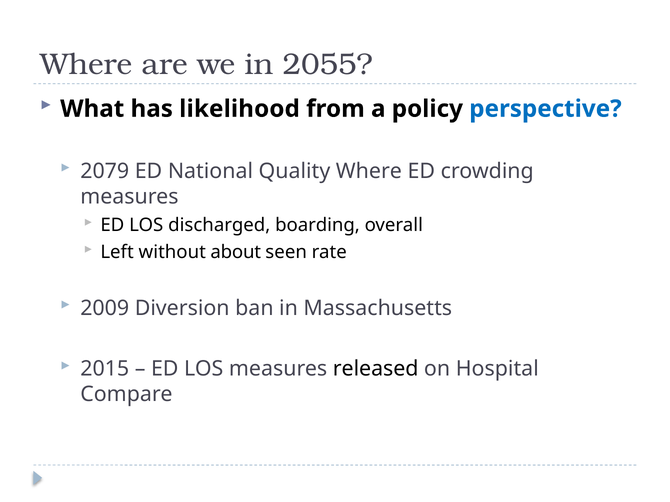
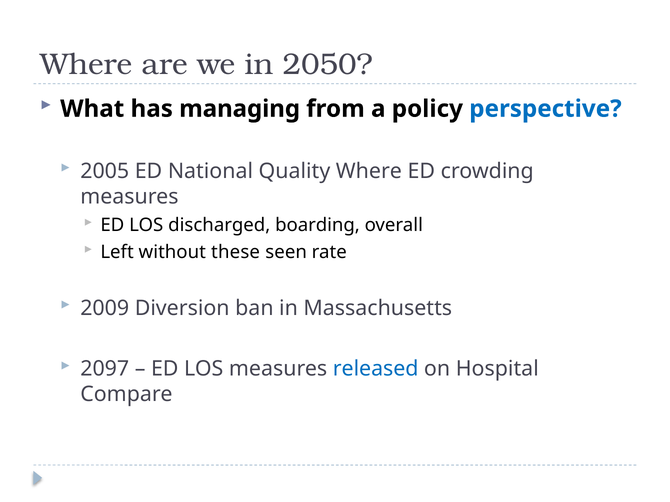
2055: 2055 -> 2050 (328, 65)
likelihood: likelihood -> managing (240, 109)
2079: 2079 -> 2005 (105, 171)
about: about -> these (236, 252)
2015: 2015 -> 2097 (105, 369)
released colour: black -> blue (376, 369)
